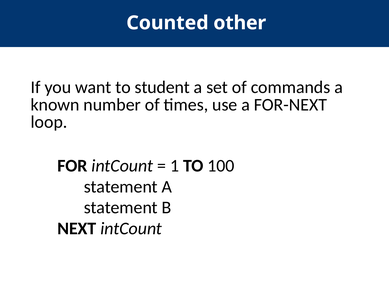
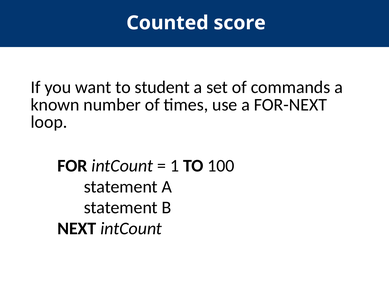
other: other -> score (240, 23)
